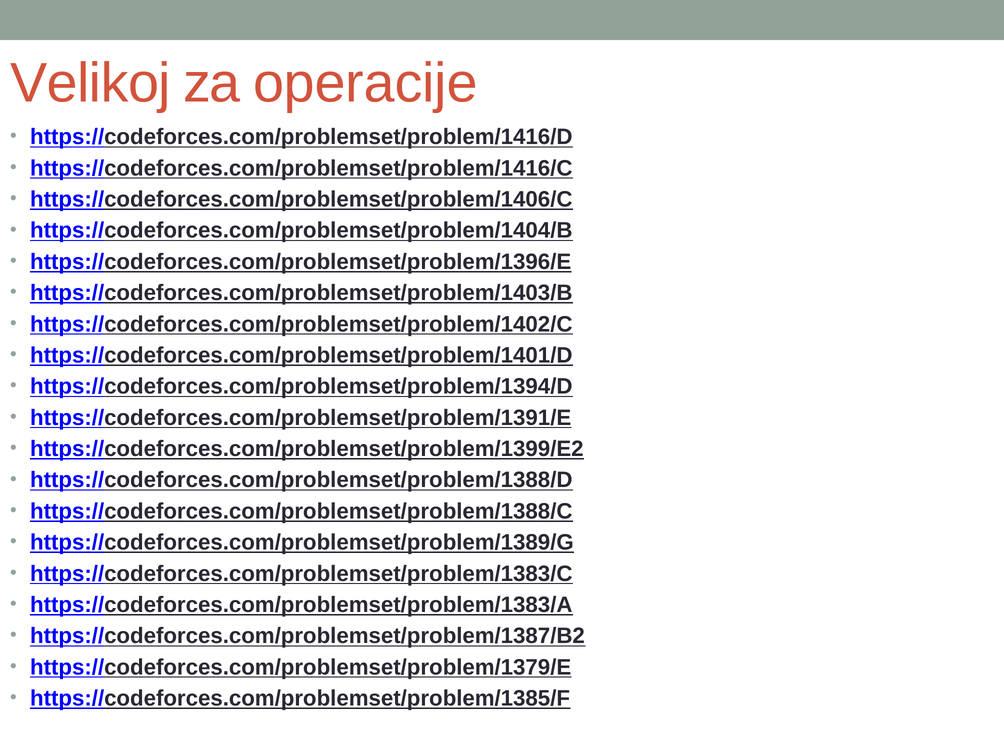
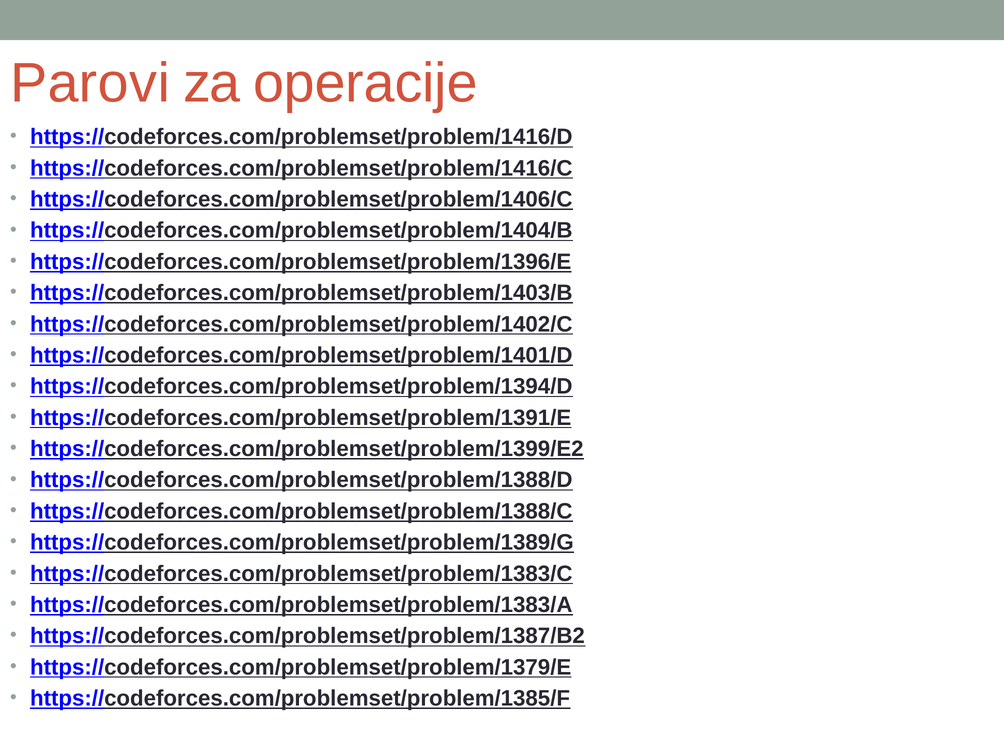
Velikoj: Velikoj -> Parovi (90, 83)
